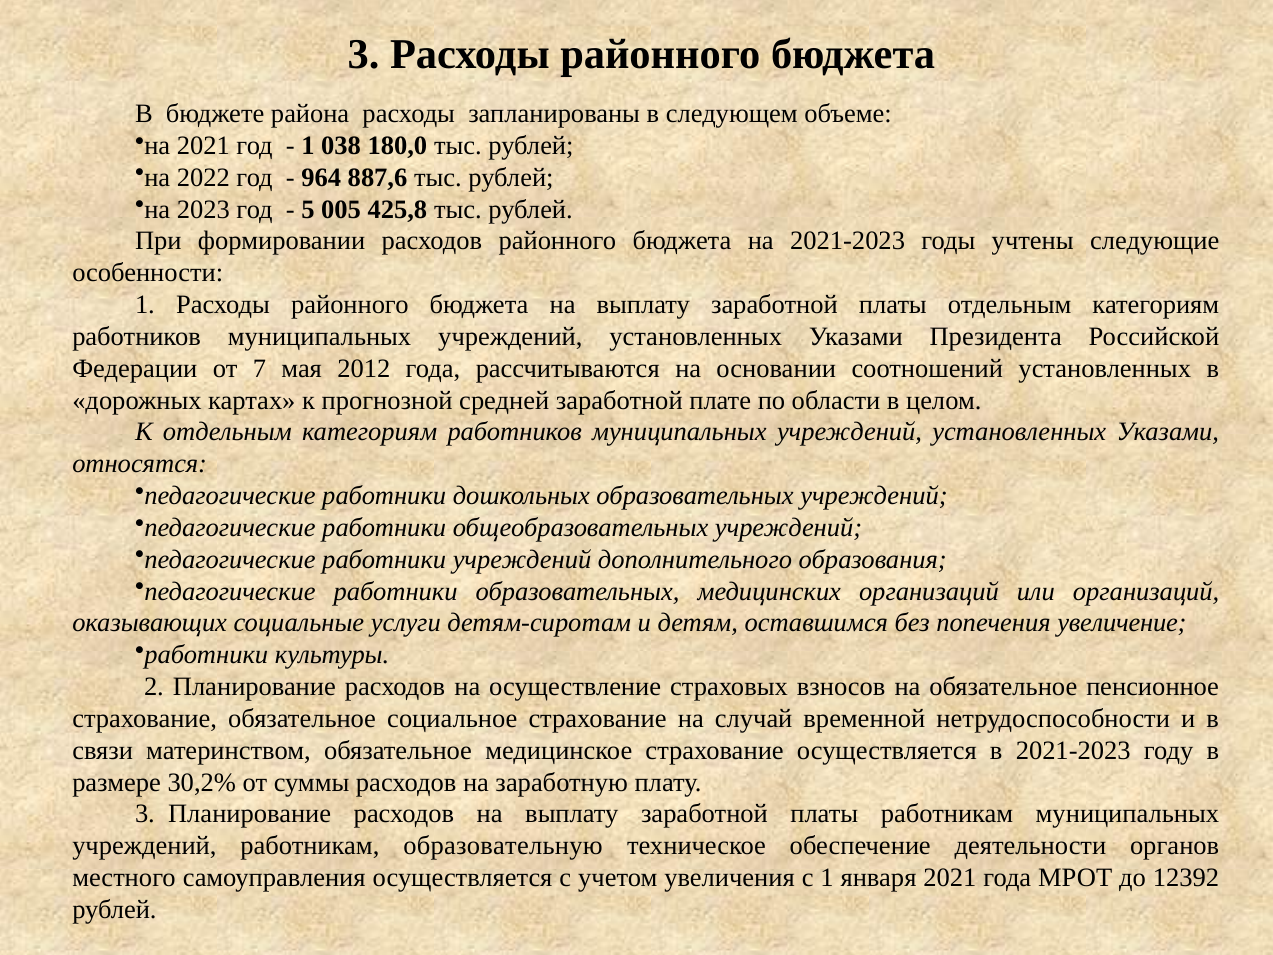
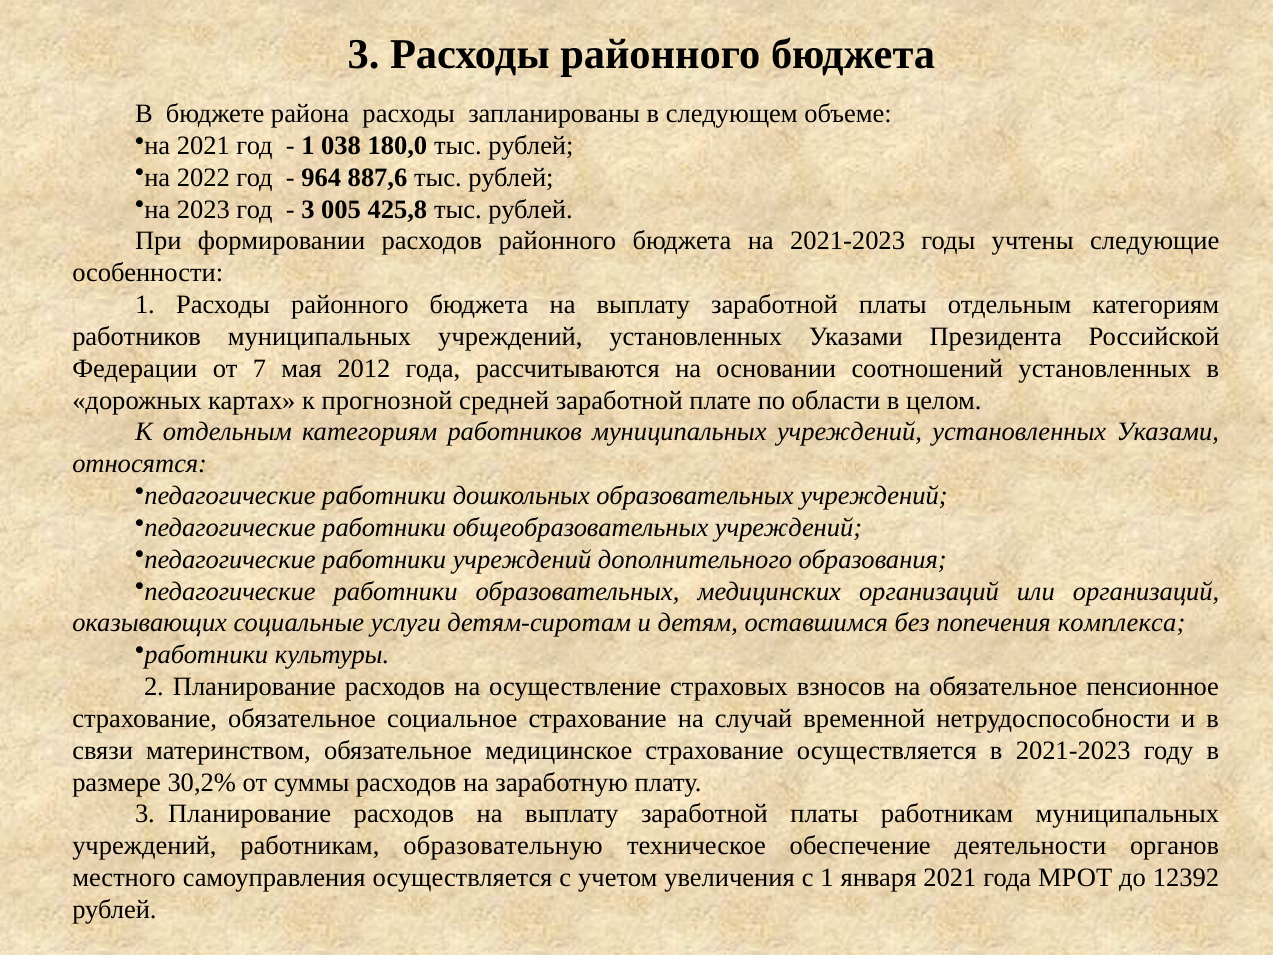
5: 5 -> 3 (308, 209)
увеличение: увеличение -> комплекса (1122, 623)
